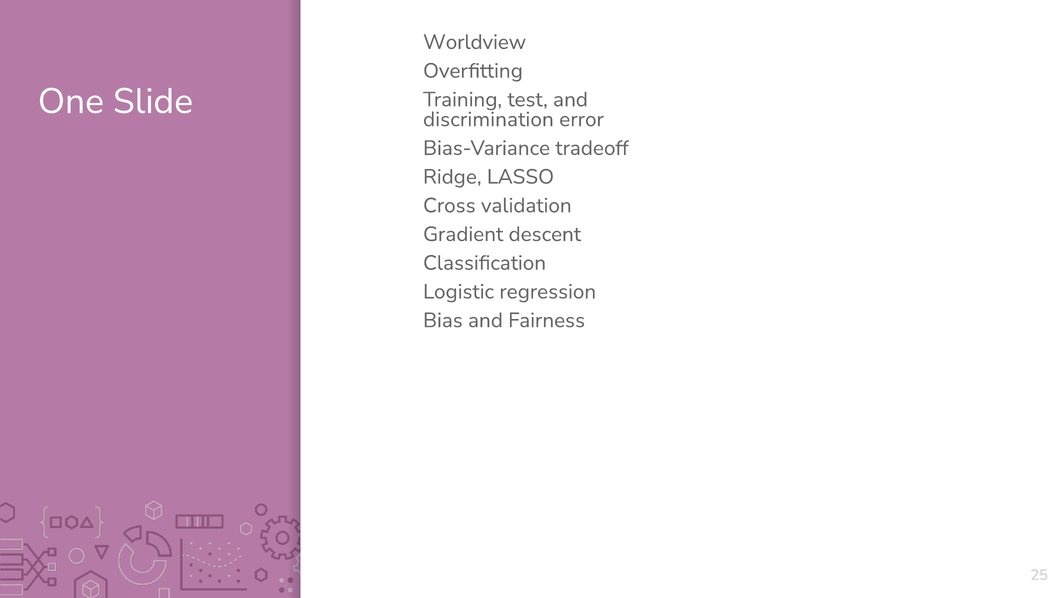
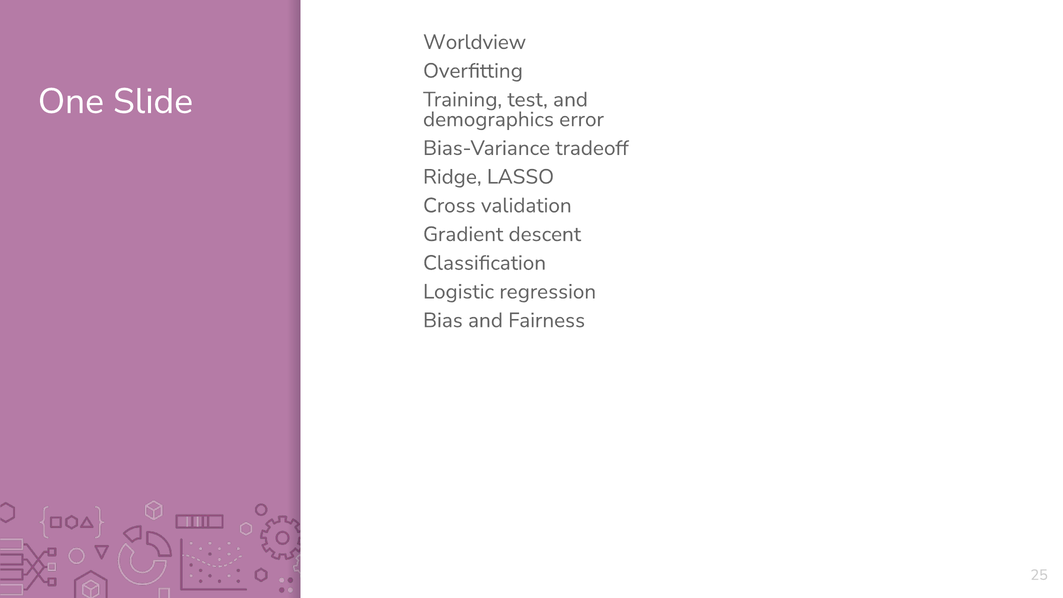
discrimination: discrimination -> demographics (488, 119)
